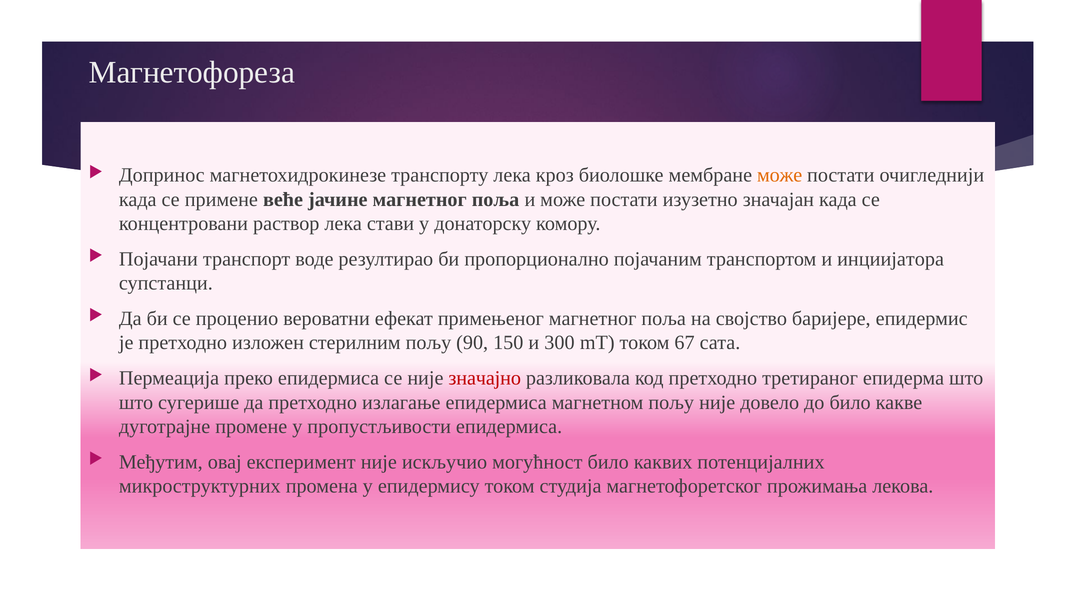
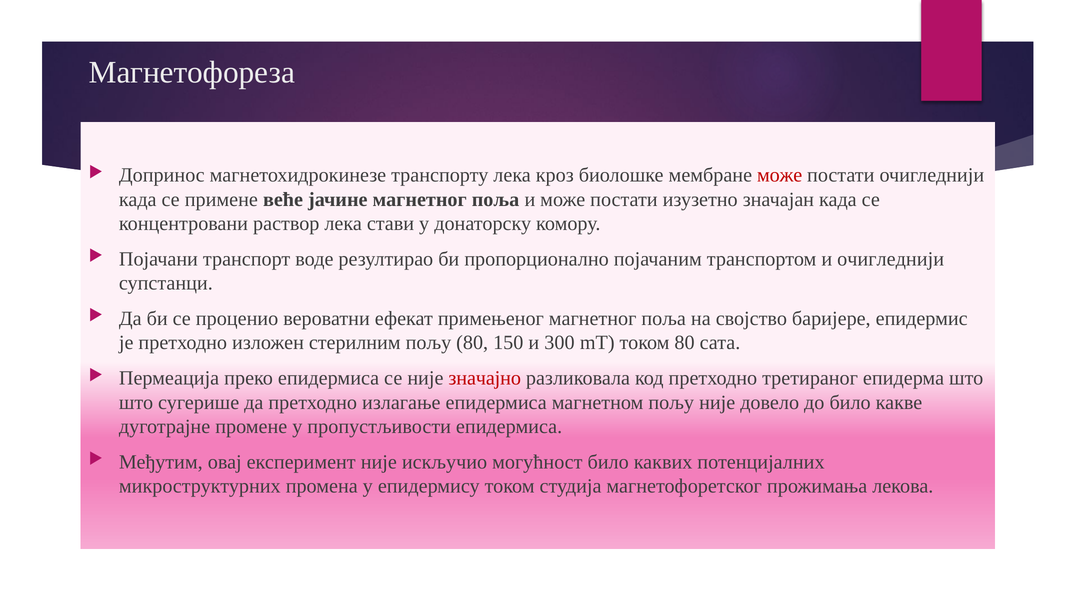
може colour: orange -> red (780, 175)
и инциијатора: инциијатора -> очигледнији (891, 259)
пољу 90: 90 -> 80 (472, 343)
током 67: 67 -> 80 (685, 343)
